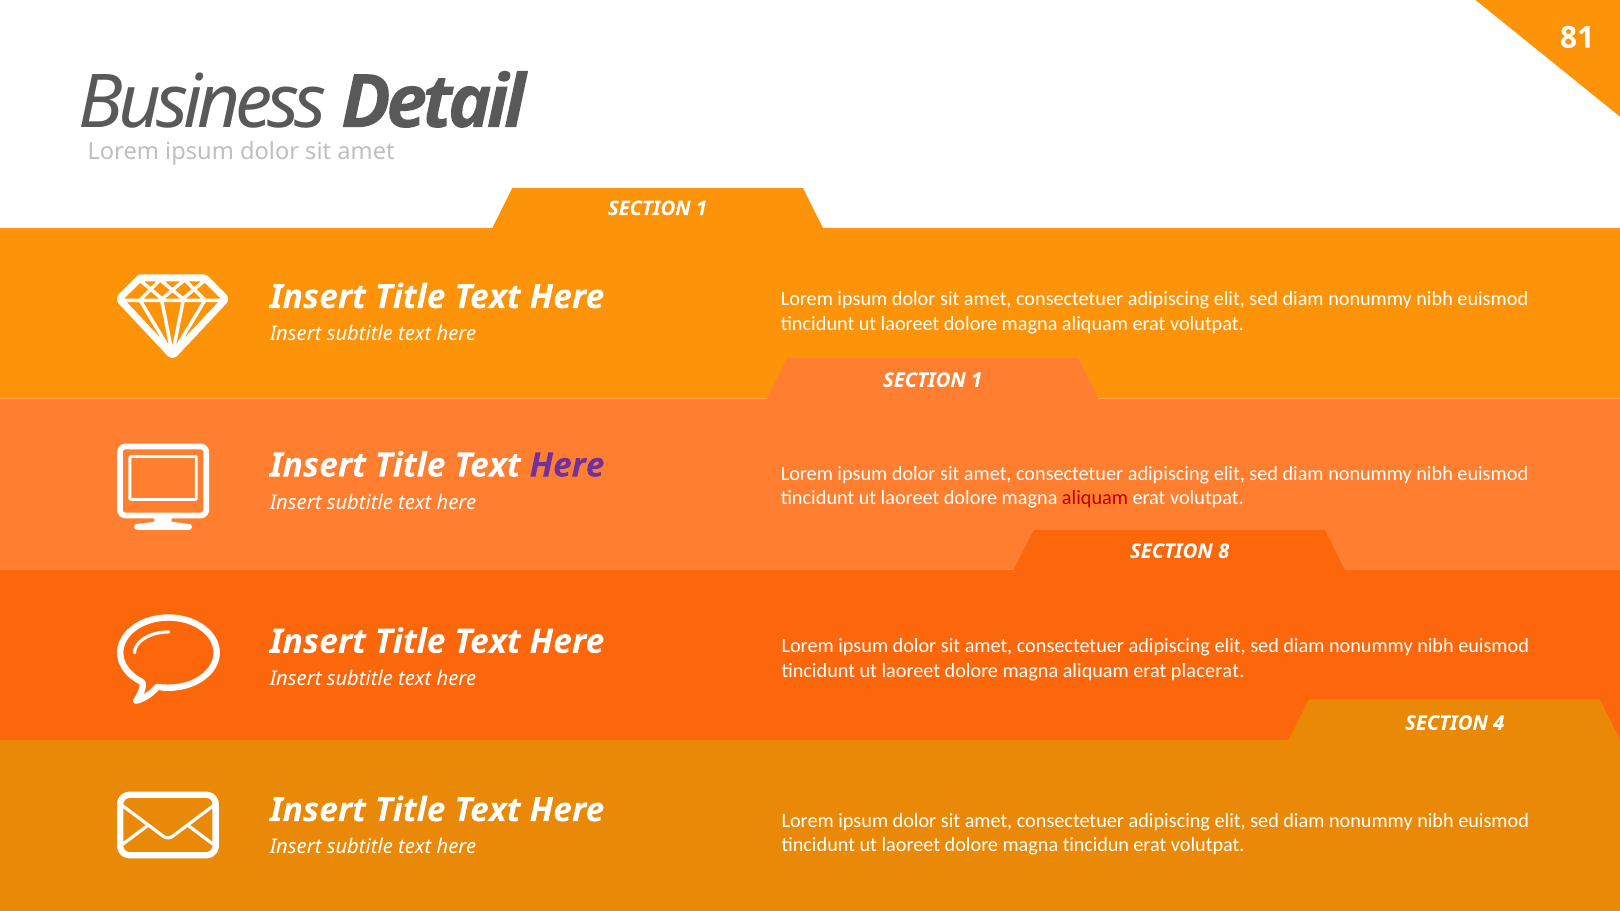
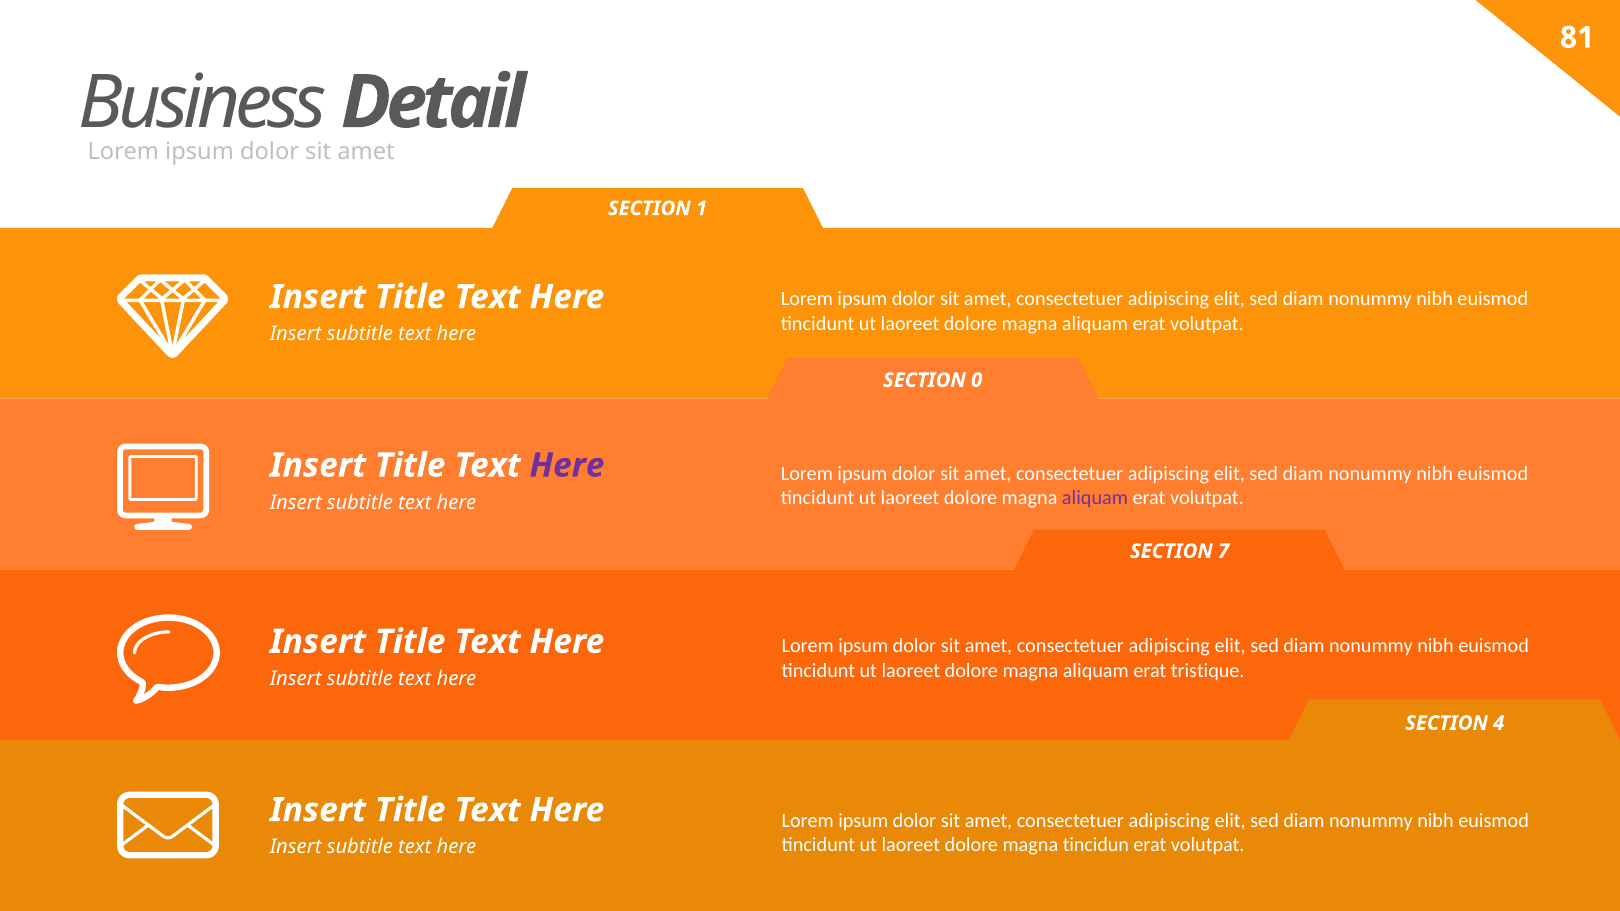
1: 1 -> 0 (977, 380)
aliquam colour: red -> purple (1095, 498)
8: 8 -> 7 (1224, 551)
placerat: placerat -> tristique (1208, 671)
